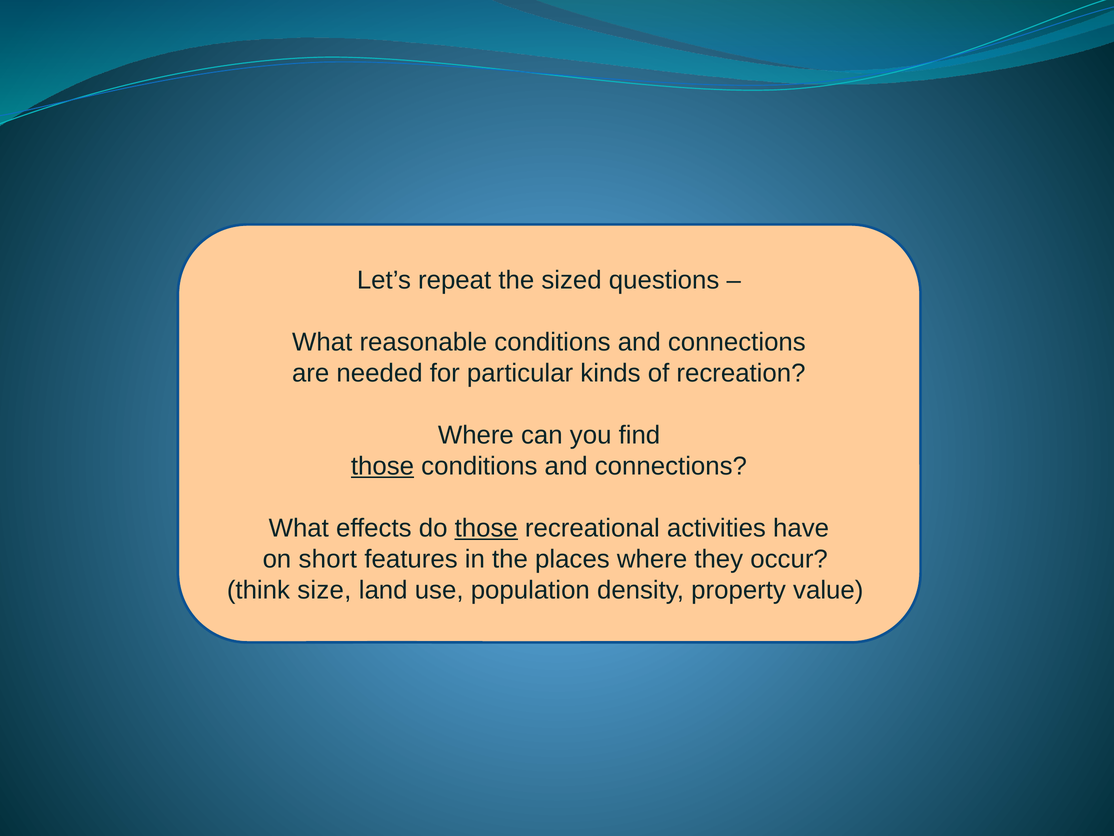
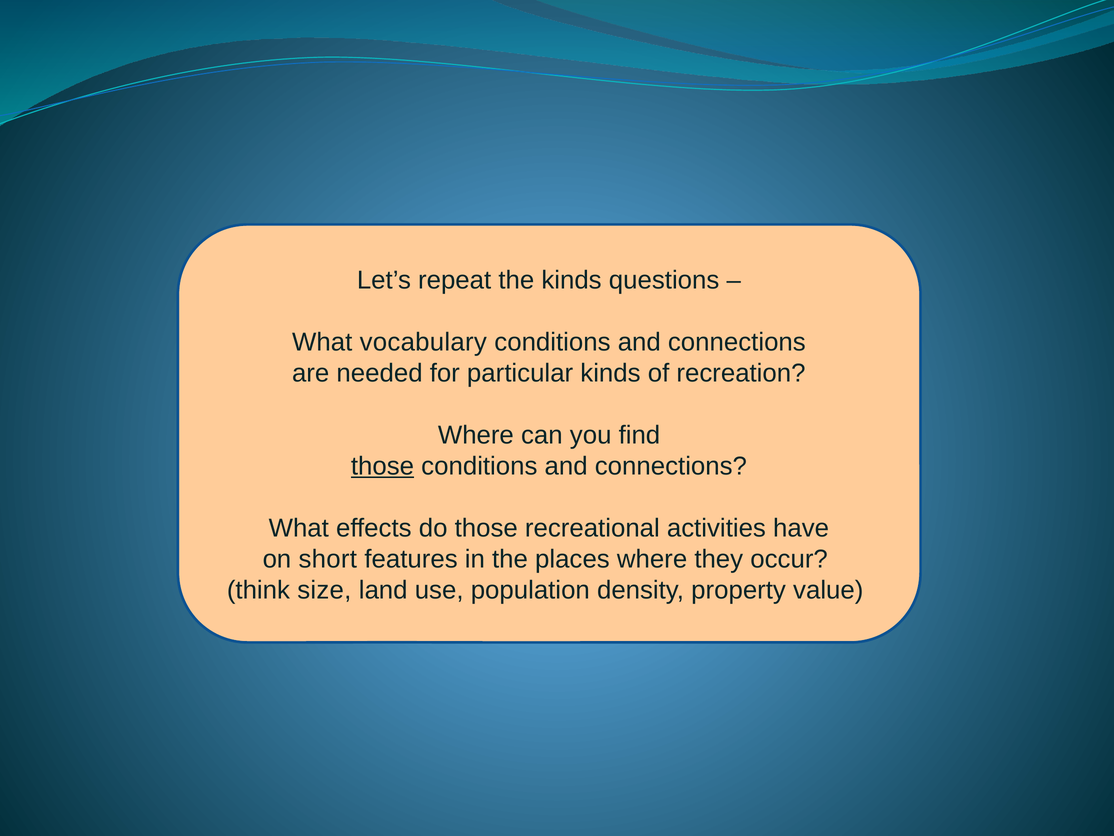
the sized: sized -> kinds (572, 280)
reasonable: reasonable -> vocabulary (423, 342)
those underline: present -> none (486, 528)
